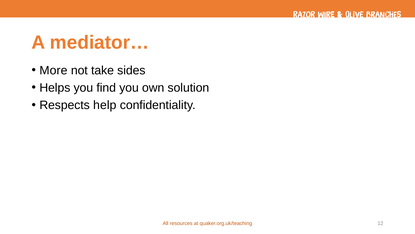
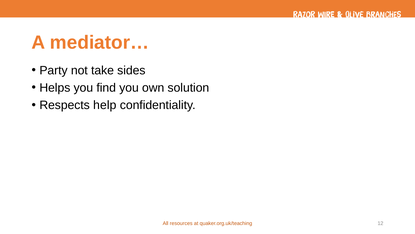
More: More -> Party (54, 70)
